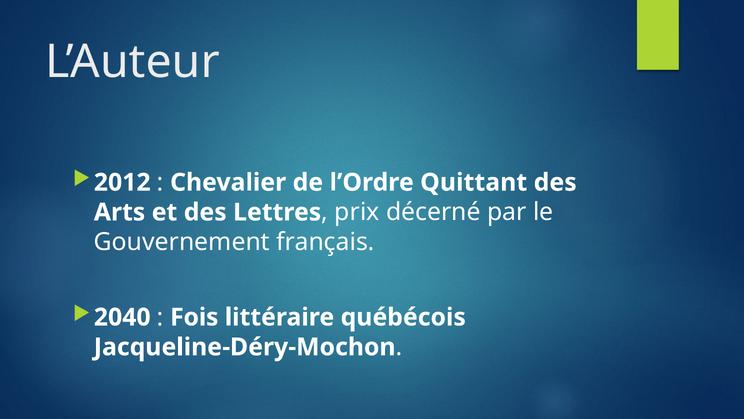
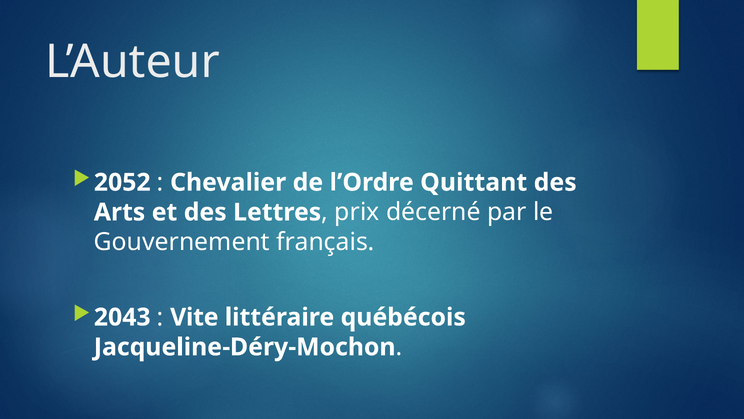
2012: 2012 -> 2052 (122, 182)
2040: 2040 -> 2043 (122, 317)
Fois: Fois -> Vite (194, 317)
